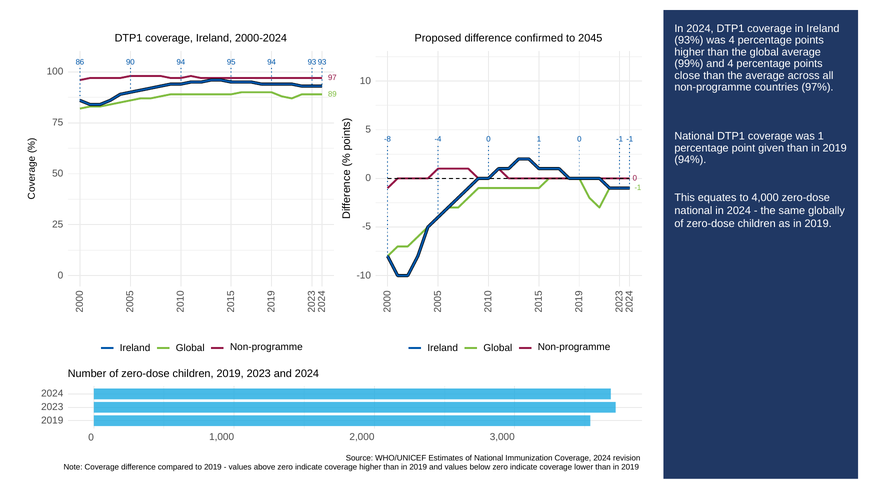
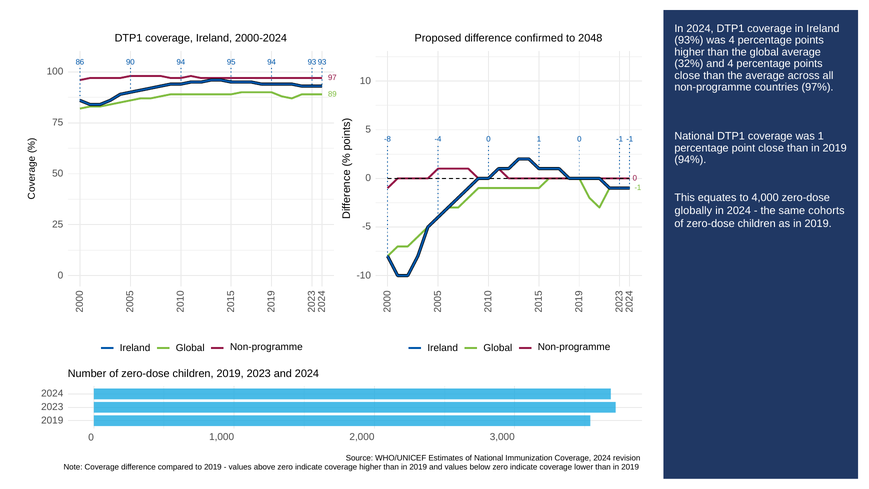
2045: 2045 -> 2048 (590, 38)
99%: 99% -> 32% (689, 64)
point given: given -> close (771, 148)
national: national -> globally (693, 211)
globally: globally -> cohorts (826, 211)
